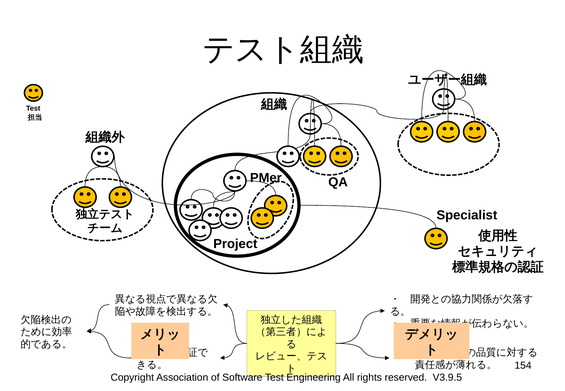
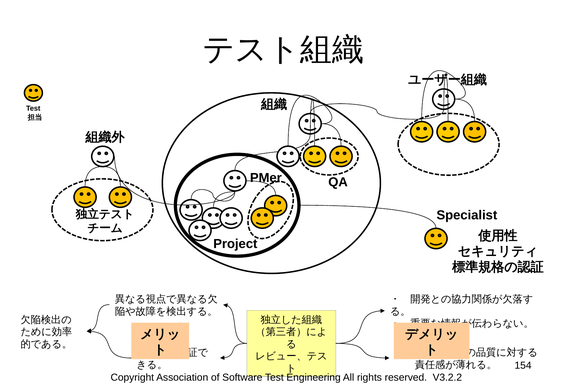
V3.9.5: V3.9.5 -> V3.2.2 (447, 377)
